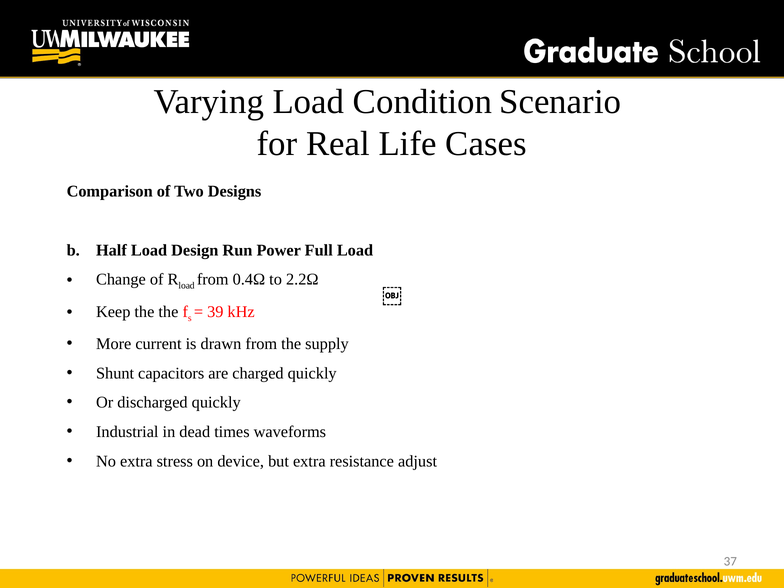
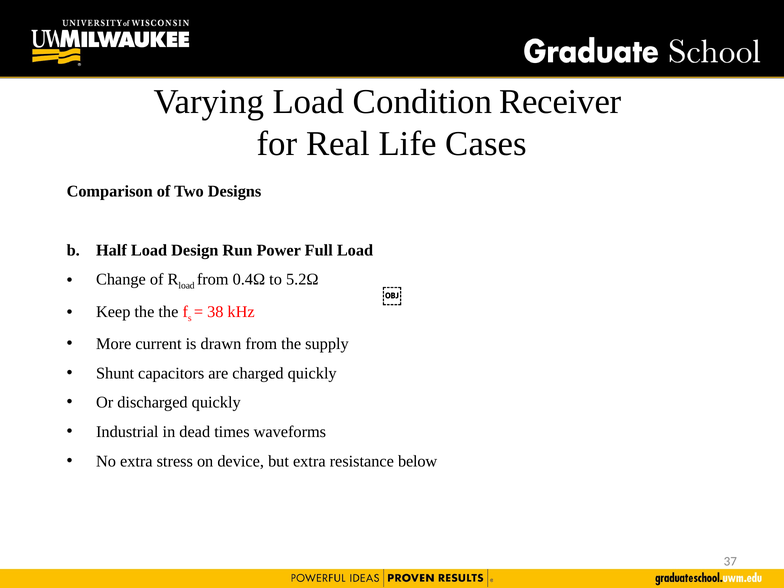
Scenario: Scenario -> Receiver (560, 102)
2.2Ω: 2.2Ω -> 5.2Ω (302, 280)
39: 39 -> 38 (215, 312)
adjust: adjust -> below (418, 461)
